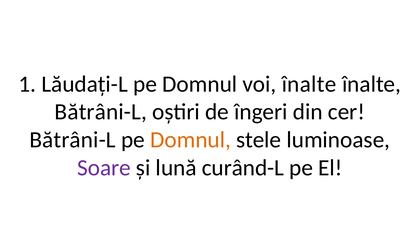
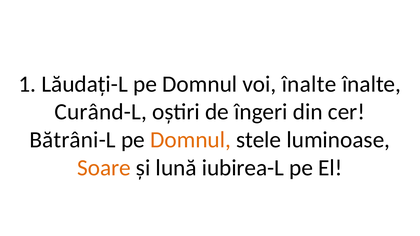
Bătrâni-L: Bătrâni-L -> Curând-L (101, 112)
Soare colour: purple -> orange (104, 168)
curând-L: curând-L -> iubirea-L (243, 168)
